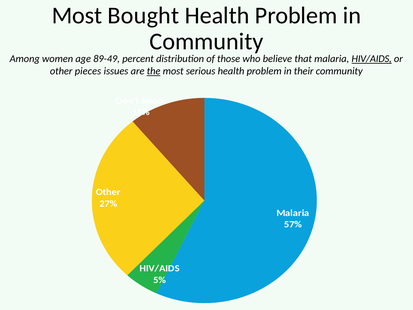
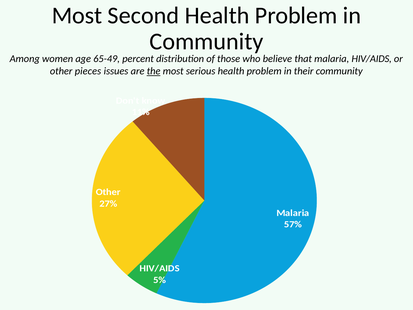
Bought: Bought -> Second (143, 15)
89-49: 89-49 -> 65-49 (107, 59)
HIV/AIDS underline: present -> none (372, 59)
